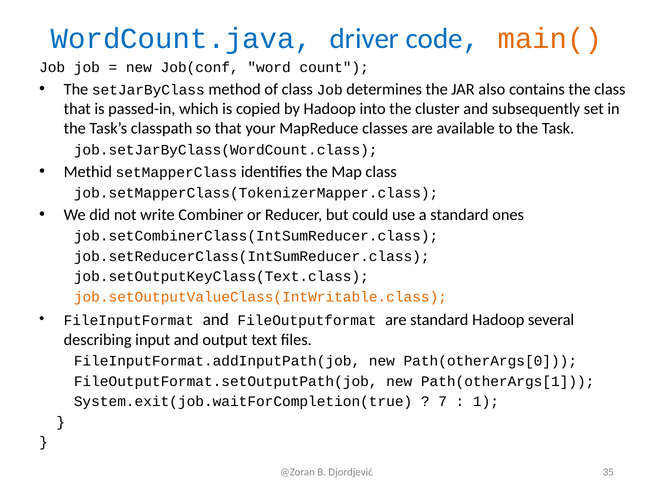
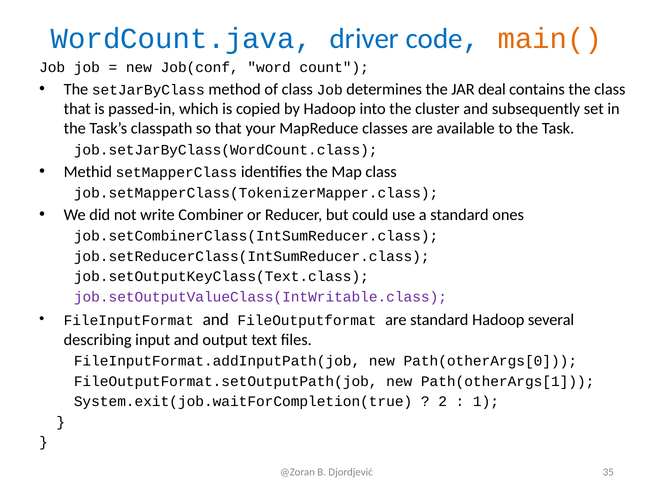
also: also -> deal (492, 89)
job.setOutputValueClass(IntWritable.class colour: orange -> purple (260, 297)
7: 7 -> 2 (443, 401)
